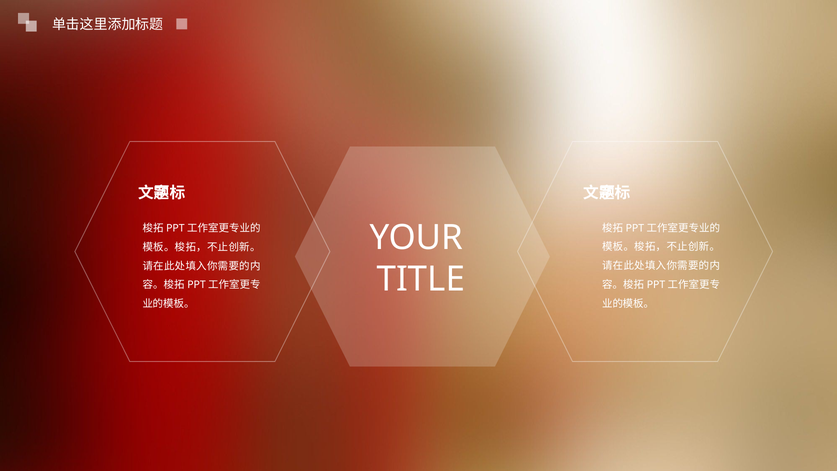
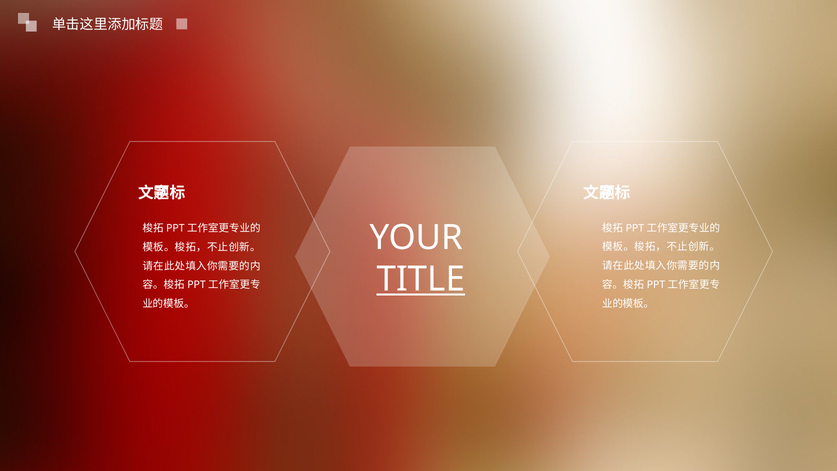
TITLE underline: none -> present (421, 279)
